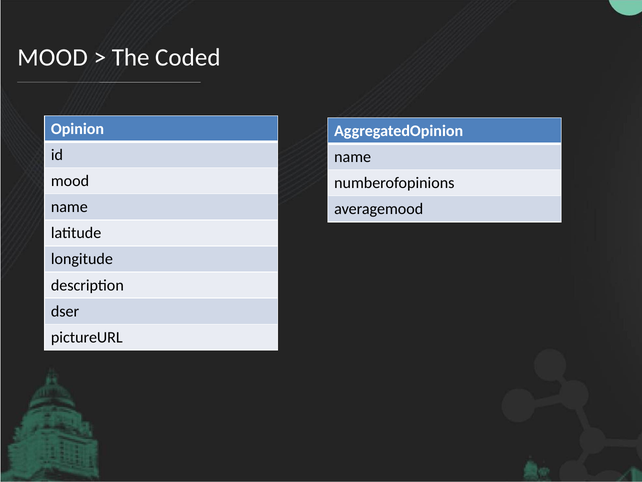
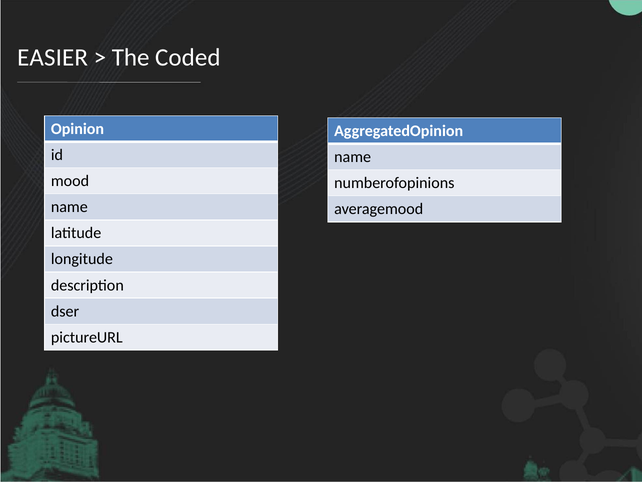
MOOD: MOOD -> EASIER (53, 57)
